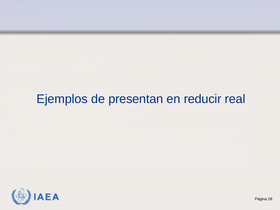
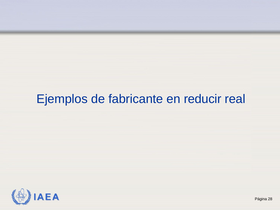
presentan: presentan -> fabricante (136, 99)
